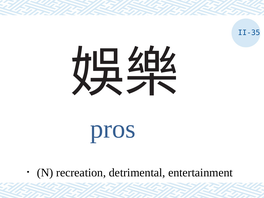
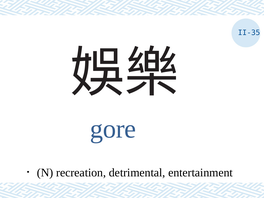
pros: pros -> gore (113, 129)
